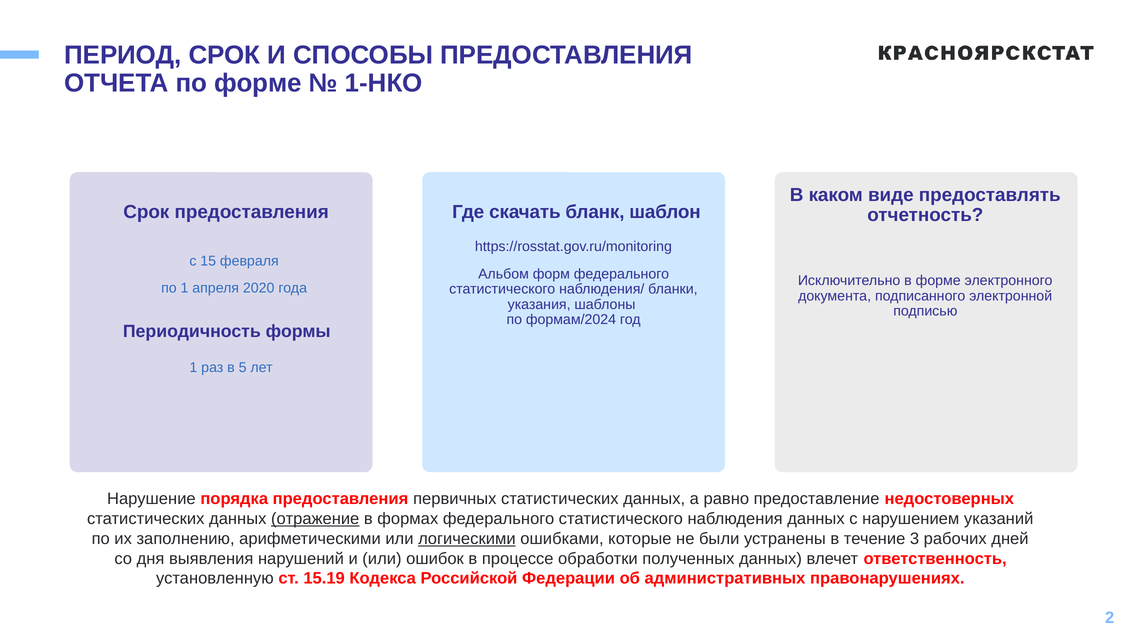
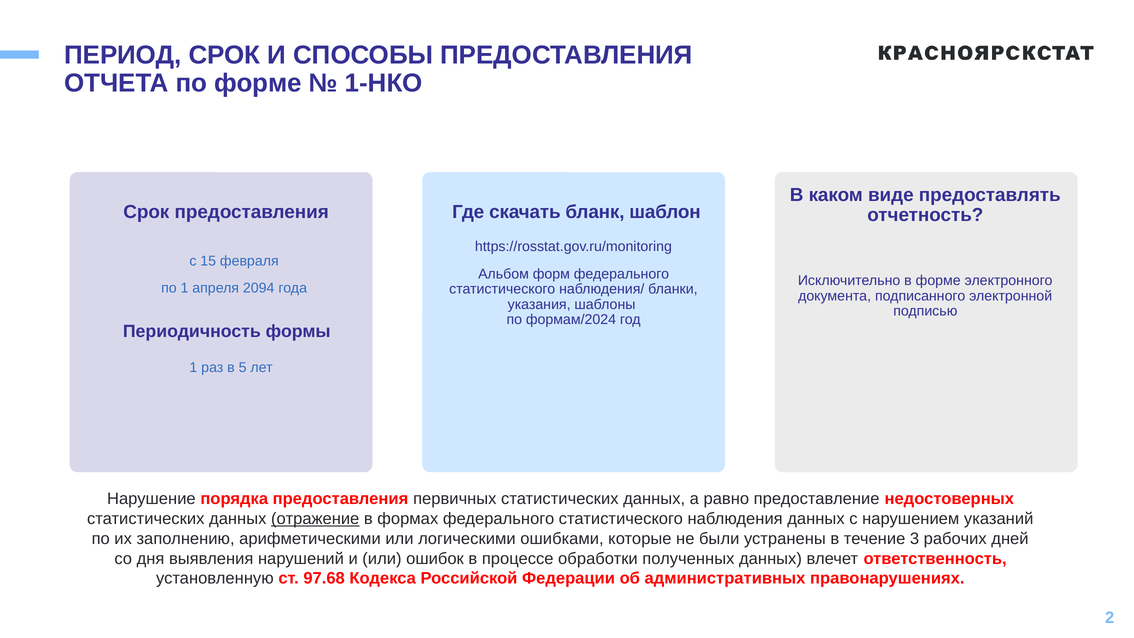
2020: 2020 -> 2094 (259, 288)
логическими underline: present -> none (467, 539)
15.19: 15.19 -> 97.68 (324, 578)
